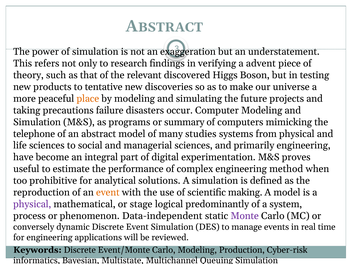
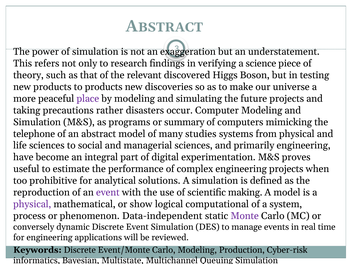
advent: advent -> science (261, 63)
to tentative: tentative -> products (104, 87)
place colour: orange -> purple (88, 99)
failure: failure -> rather (110, 110)
engineering method: method -> projects (286, 169)
event colour: orange -> purple (108, 192)
stage: stage -> show (141, 204)
predominantly: predominantly -> computational (217, 204)
